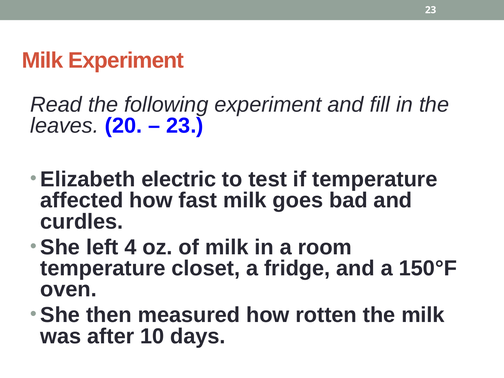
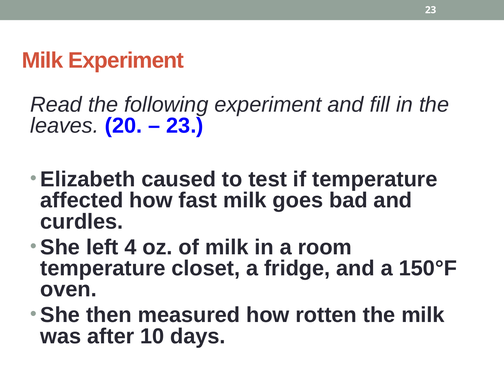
electric: electric -> caused (179, 179)
